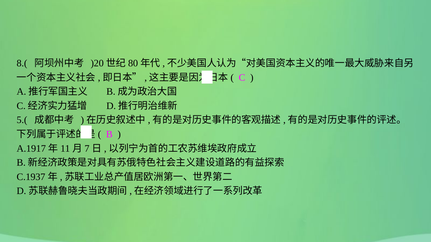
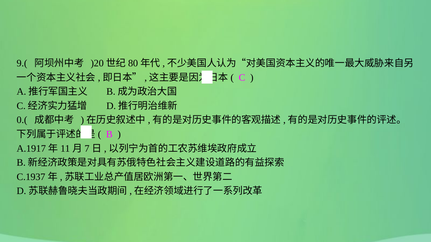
8.(: 8.( -> 9.( (22, 63)
5.(: 5.( -> 0.( (22, 120)
